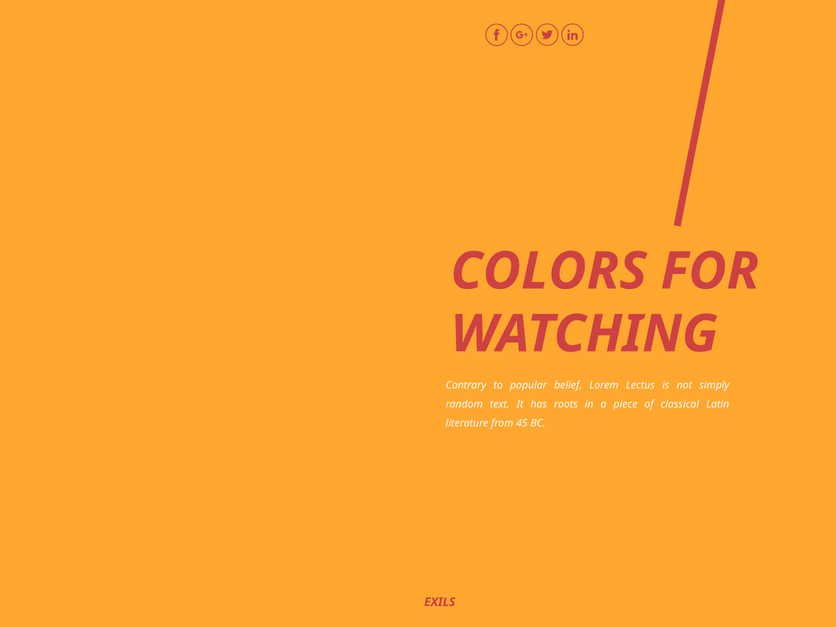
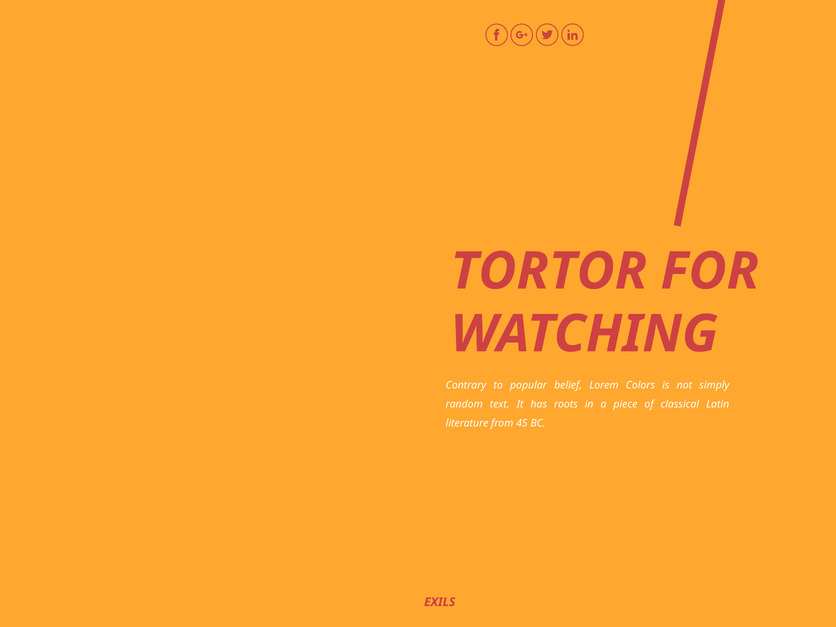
COLORS: COLORS -> TORTOR (549, 271)
Lectus: Lectus -> Colors (640, 385)
